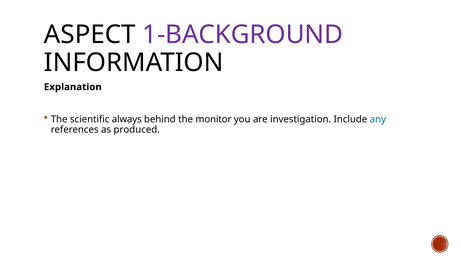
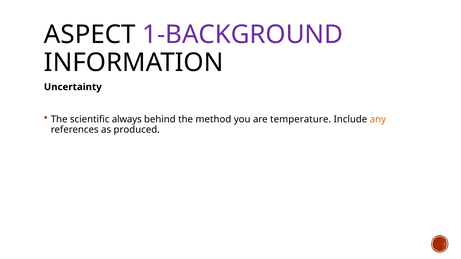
Explanation: Explanation -> Uncertainty (73, 87)
monitor: monitor -> method (213, 119)
investigation: investigation -> temperature (301, 119)
any colour: blue -> orange (378, 119)
